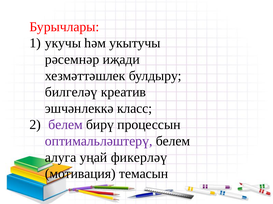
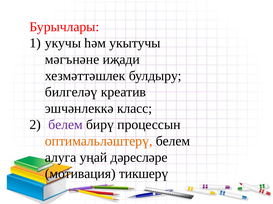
рәсемнәр: рәсемнәр -> мәгънәне (72, 60)
оптимальләштерү colour: purple -> orange (99, 142)
фикерләү: фикерләү -> дәресләре (139, 158)
темасын: темасын -> тикшерү (144, 174)
